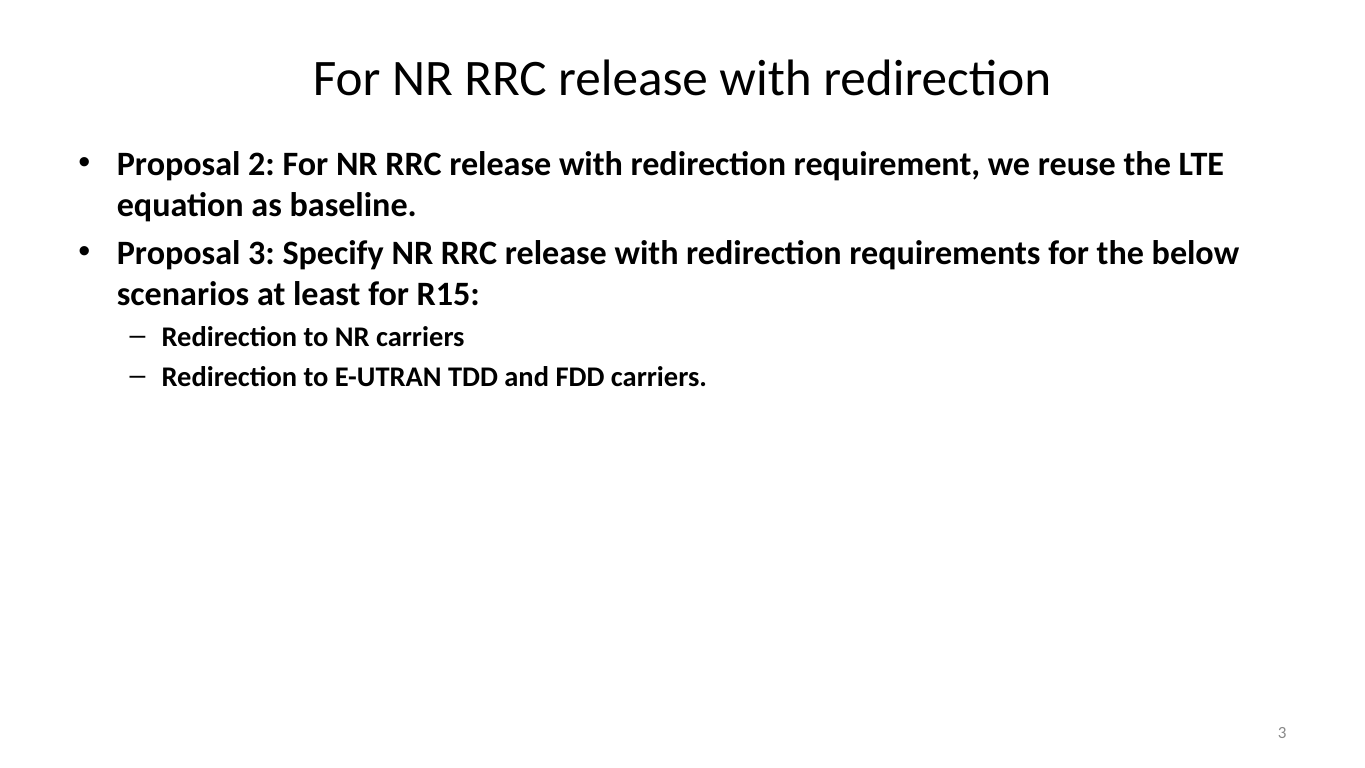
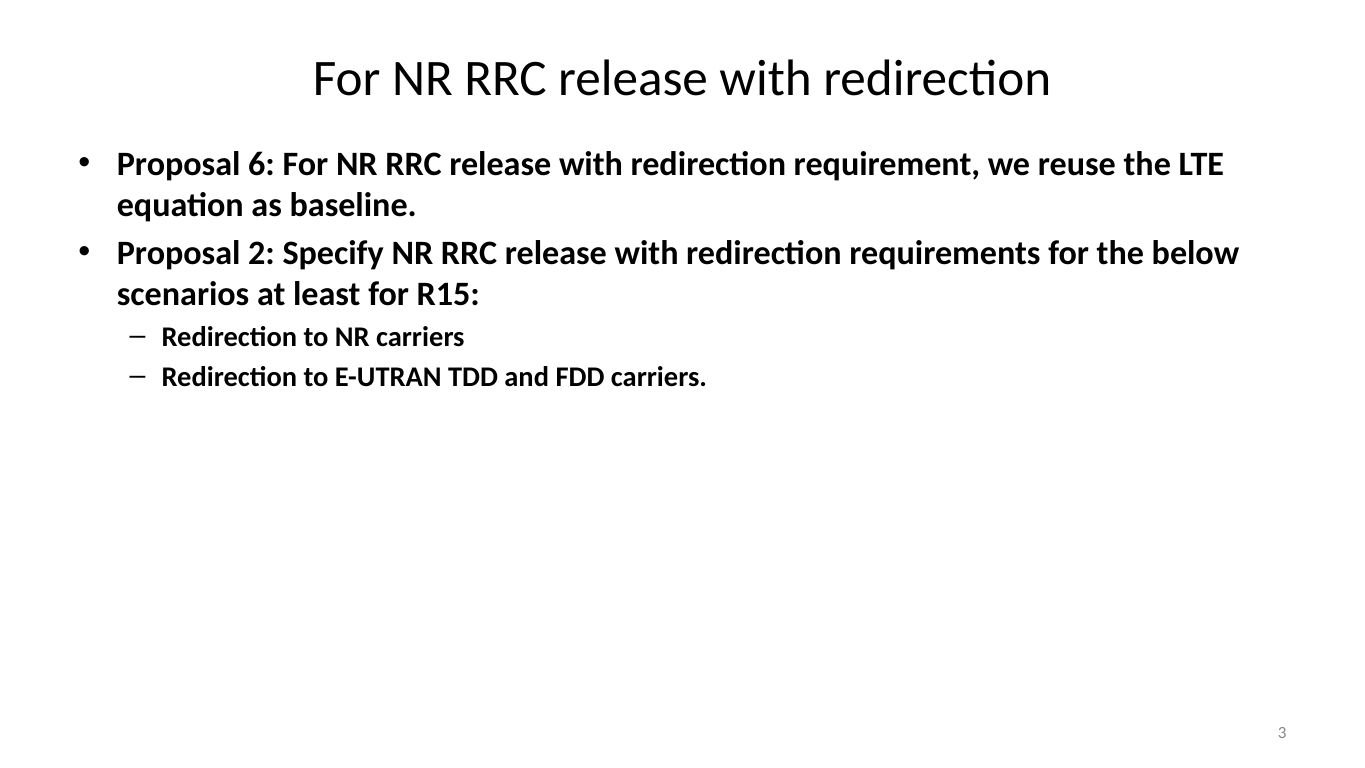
2: 2 -> 6 (262, 165)
Proposal 3: 3 -> 2 (262, 253)
